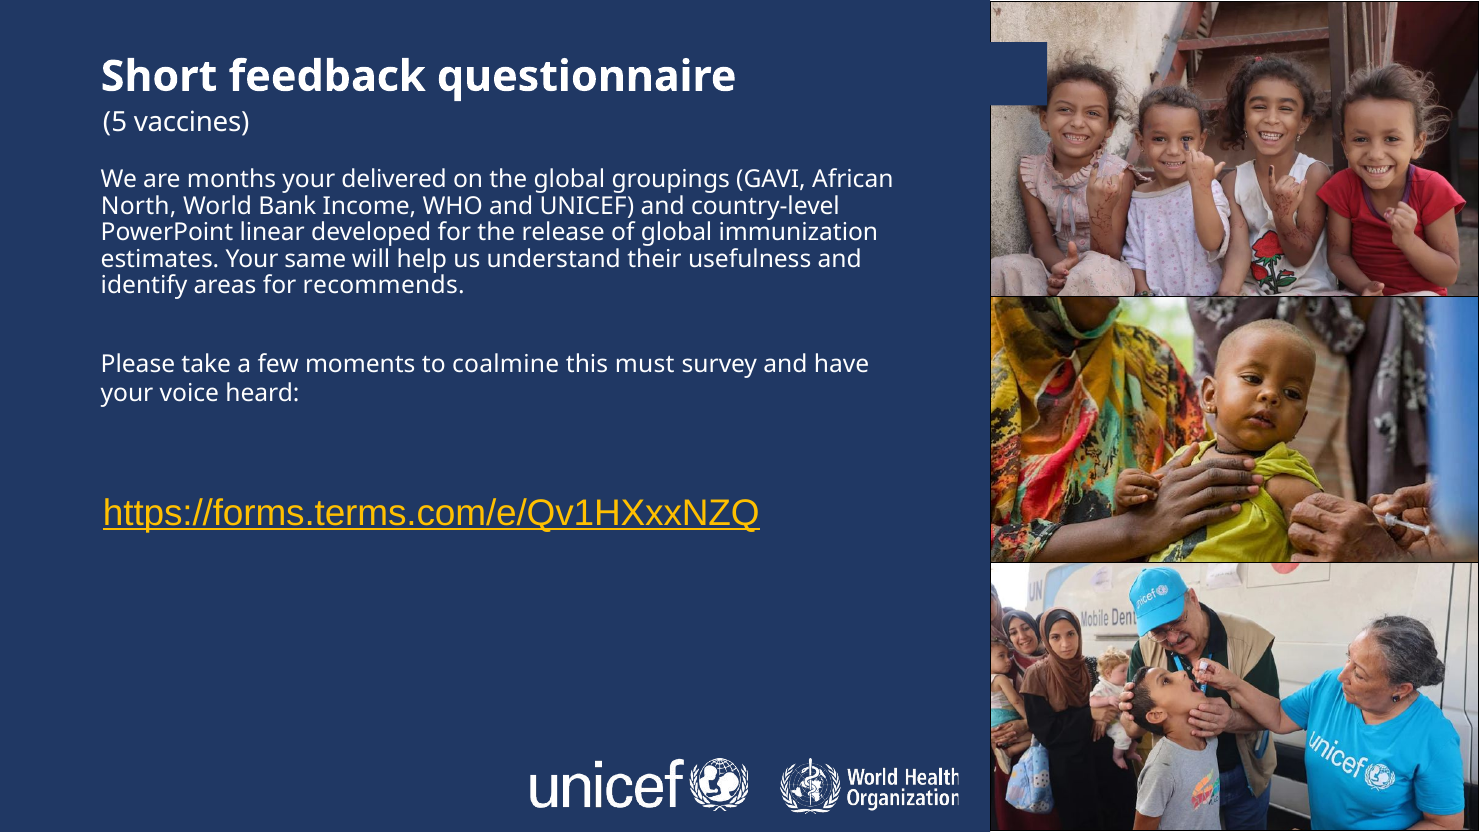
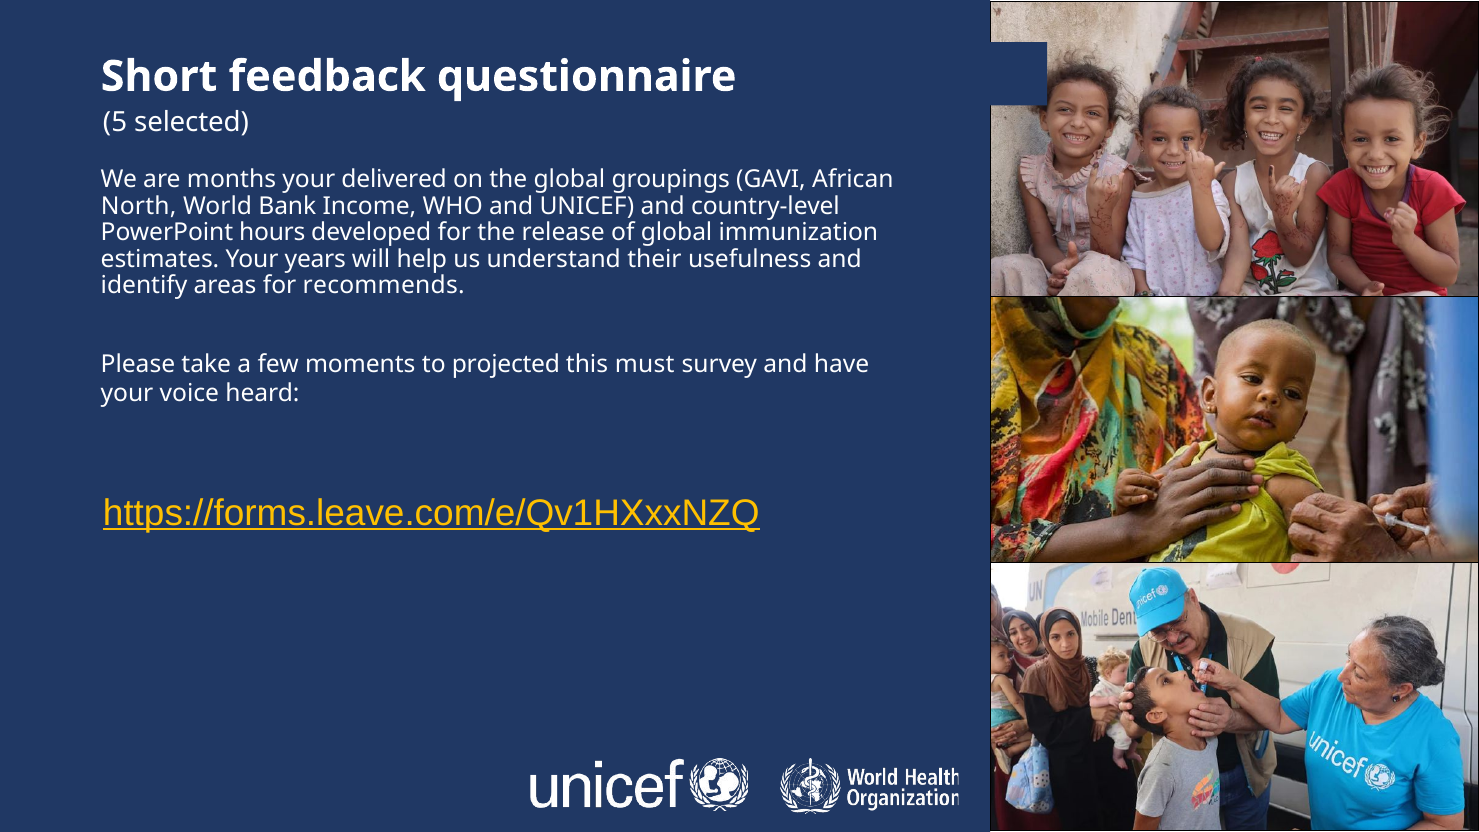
vaccines: vaccines -> selected (192, 123)
linear: linear -> hours (272, 233)
same: same -> years (315, 259)
coalmine: coalmine -> projected (506, 364)
https://forms.terms.com/e/Qv1HXxxNZQ: https://forms.terms.com/e/Qv1HXxxNZQ -> https://forms.leave.com/e/Qv1HXxxNZQ (431, 513)
